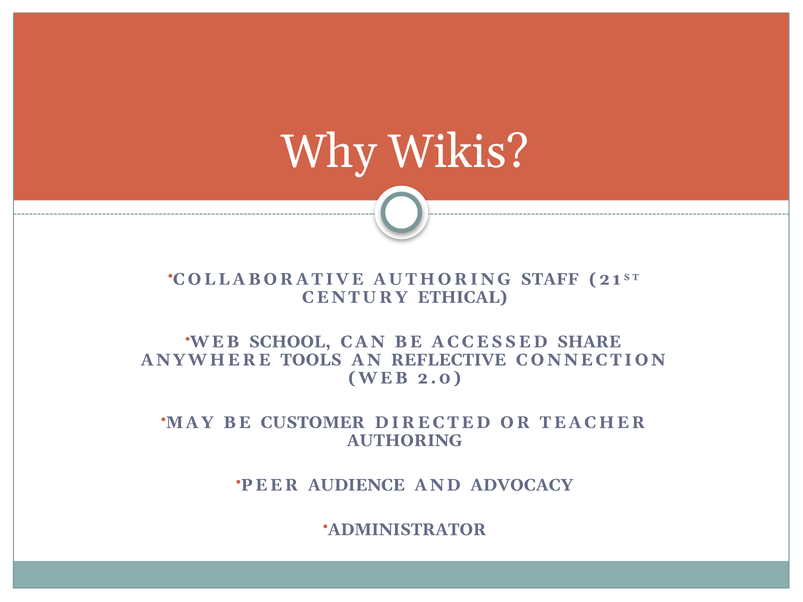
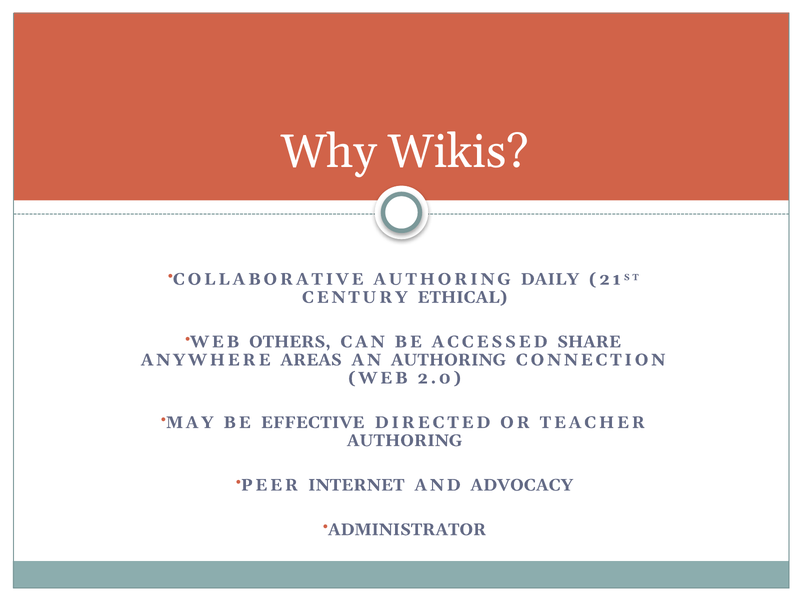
STAFF: STAFF -> DAILY (550, 279)
SCHOOL: SCHOOL -> OTHERS (290, 342)
TOOLS: TOOLS -> AREAS (311, 360)
AN REFLECTIVE: REFLECTIVE -> AUTHORING (448, 360)
CUSTOMER: CUSTOMER -> EFFECTIVE (313, 423)
AUDIENCE: AUDIENCE -> INTERNET (356, 485)
